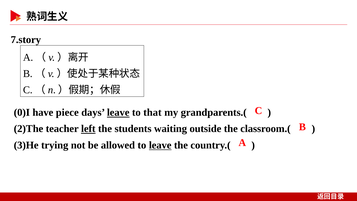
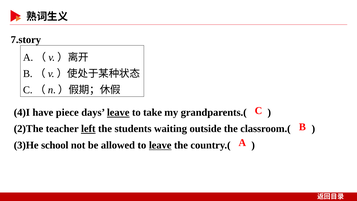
0)I: 0)I -> 4)I (22, 112)
that: that -> take (153, 112)
trying: trying -> school (55, 145)
